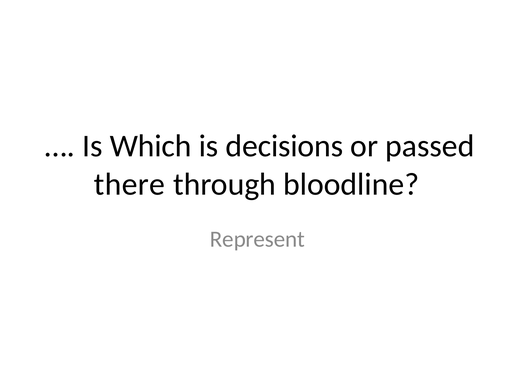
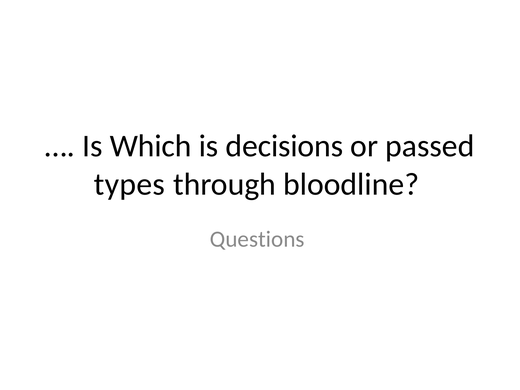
there: there -> types (129, 184)
Represent: Represent -> Questions (257, 239)
